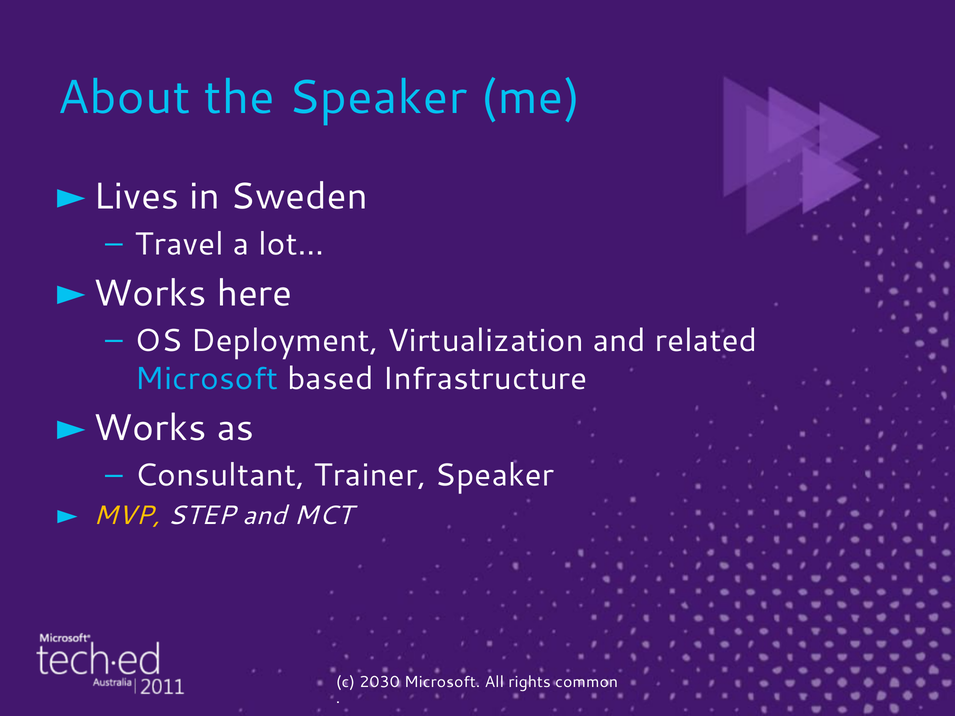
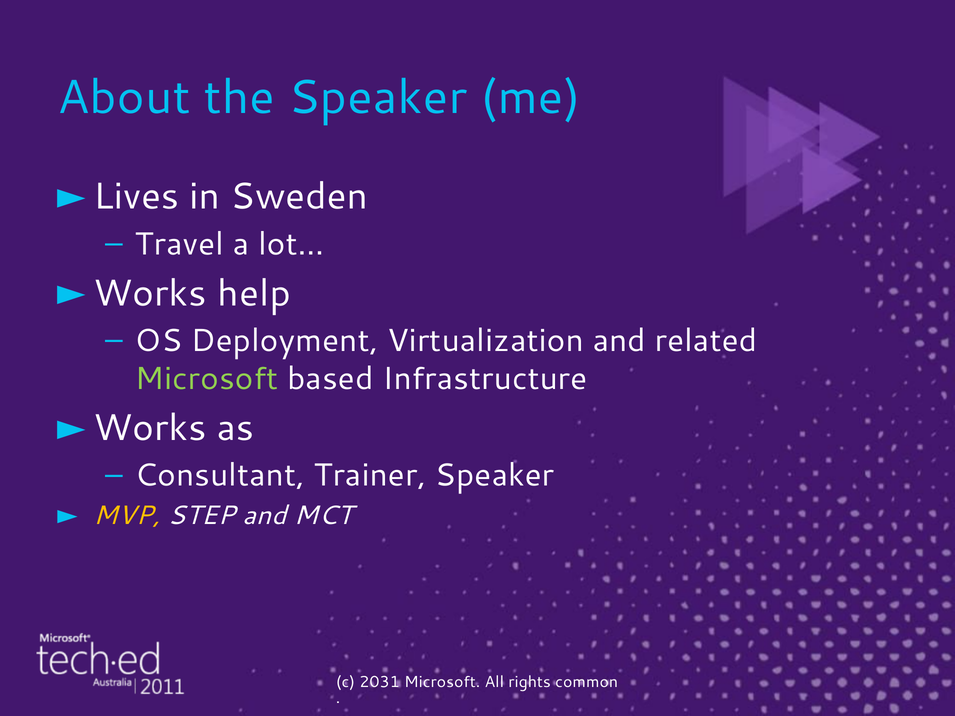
here: here -> help (254, 293)
Microsoft colour: light blue -> light green (207, 379)
2030: 2030 -> 2031 (380, 682)
